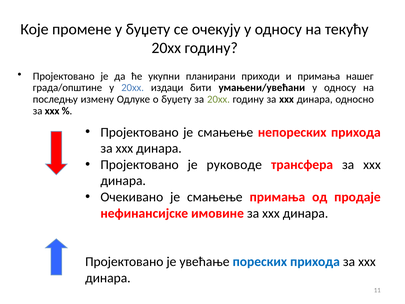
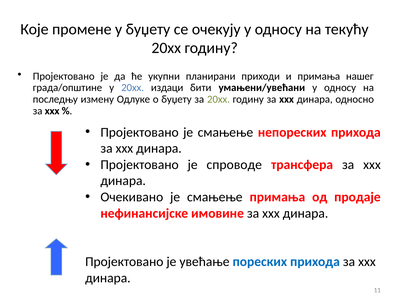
руководе: руководе -> спроводе (234, 165)
